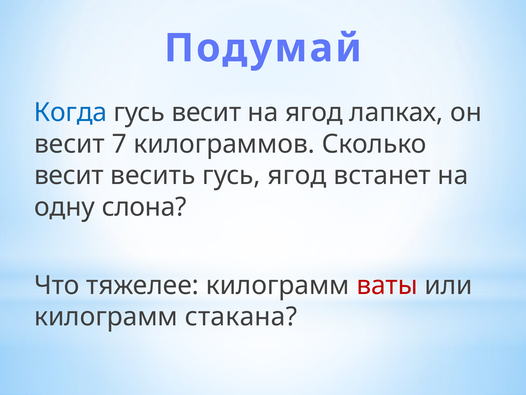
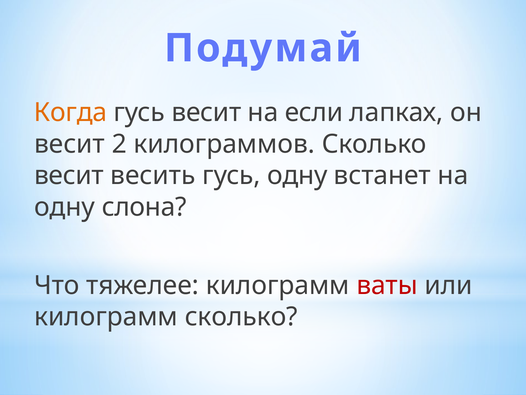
Когда colour: blue -> orange (70, 112)
на ягод: ягод -> если (314, 112)
7: 7 -> 2 (119, 144)
гусь ягод: ягод -> одну (297, 175)
килограмм стакана: стакана -> сколько (241, 317)
